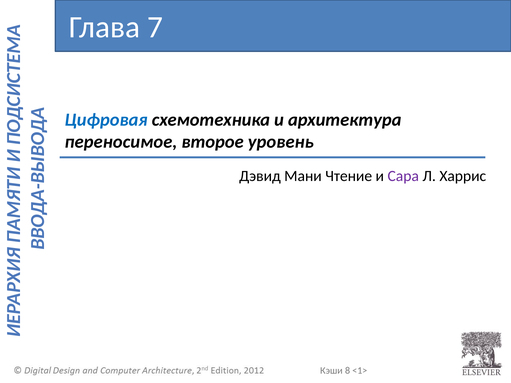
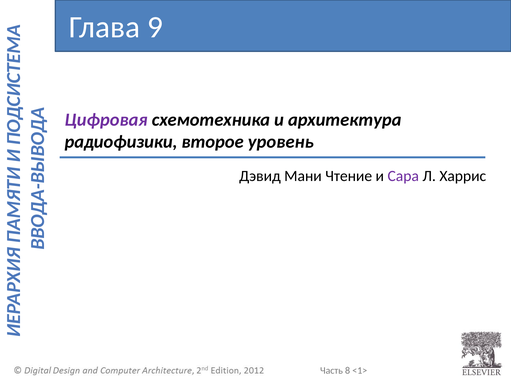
7: 7 -> 9 (155, 27)
Цифровая colour: blue -> purple (106, 120)
переносимое: переносимое -> радиофизики (121, 142)
Кэши: Кэши -> Часть (331, 371)
